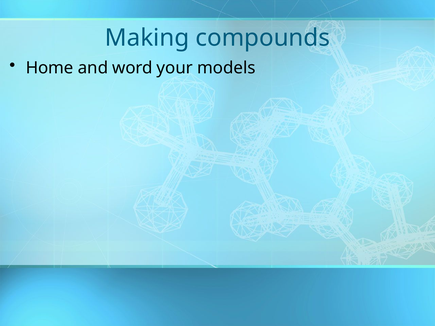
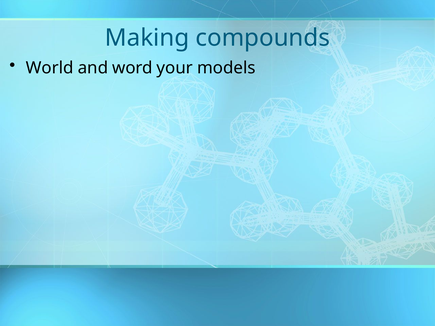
Home: Home -> World (50, 68)
